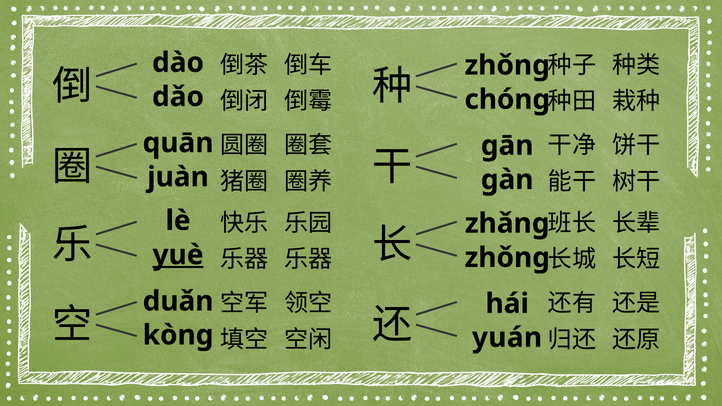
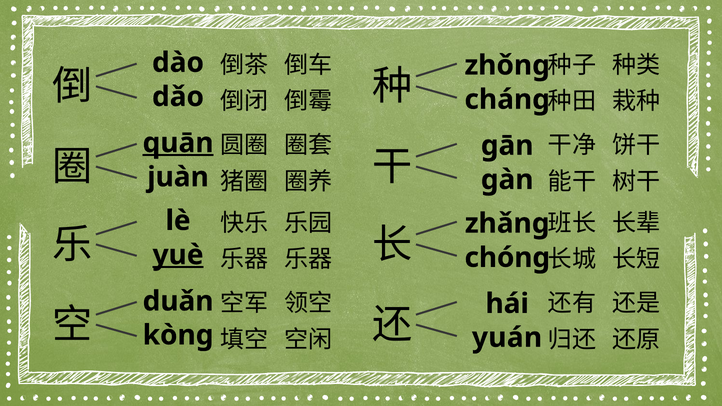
chóng: chóng -> cháng (507, 100)
quān underline: none -> present (178, 143)
zhǒng: zhǒng -> chóng (507, 258)
